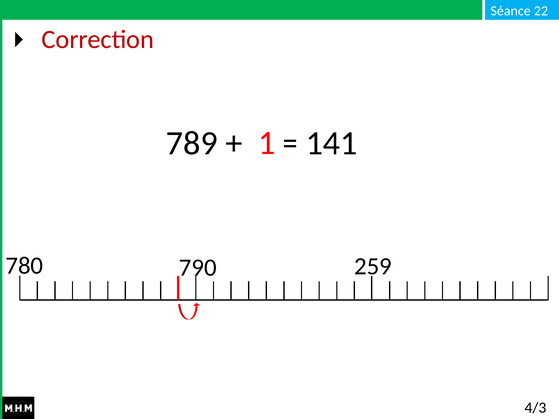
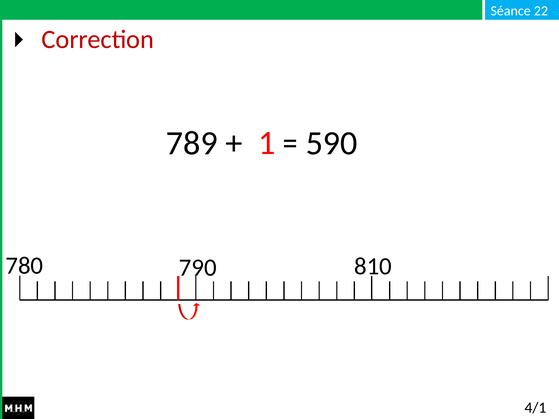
141: 141 -> 590 (332, 143)
259: 259 -> 810 (373, 266)
4/3: 4/3 -> 4/1 (535, 408)
